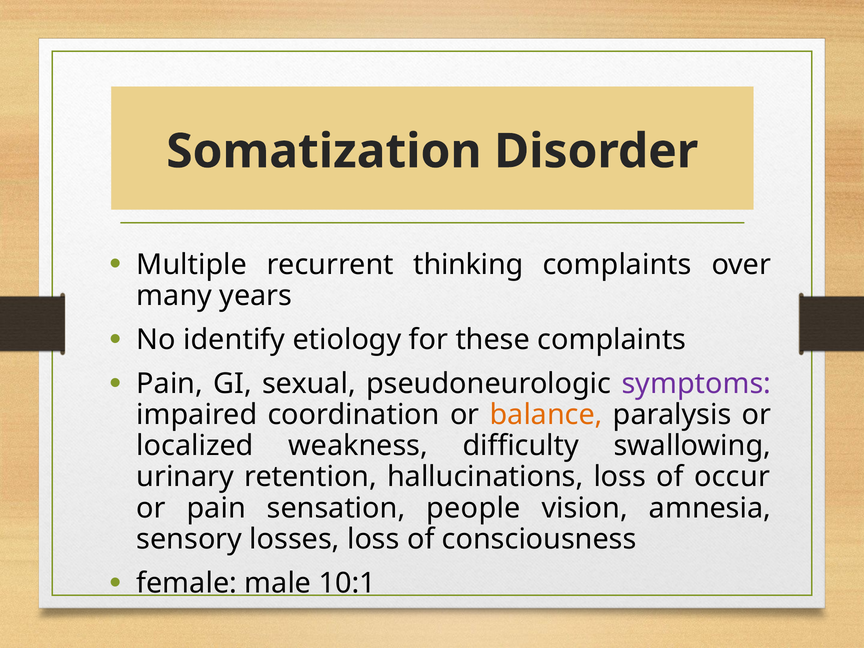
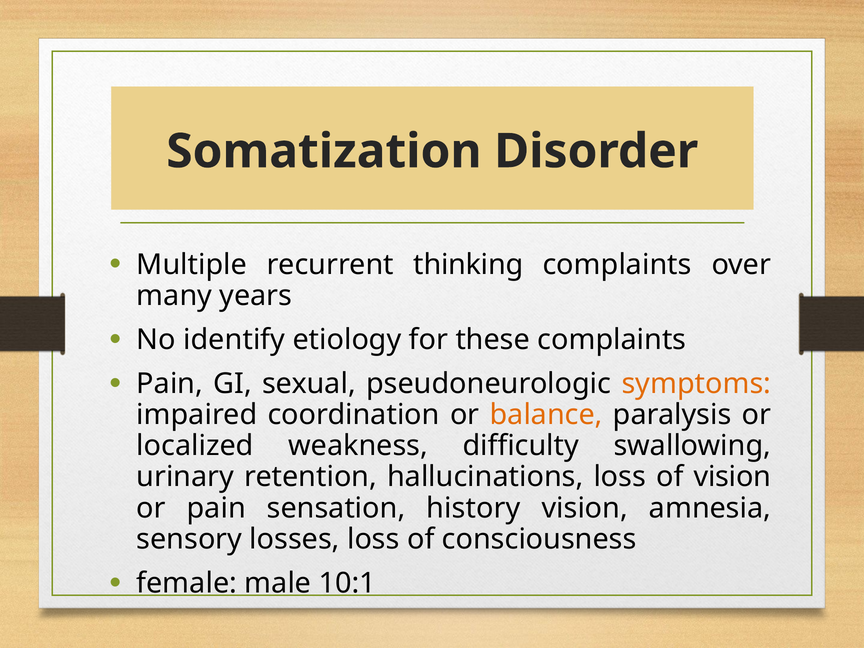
symptoms colour: purple -> orange (696, 384)
of occur: occur -> vision (732, 477)
people: people -> history (473, 508)
